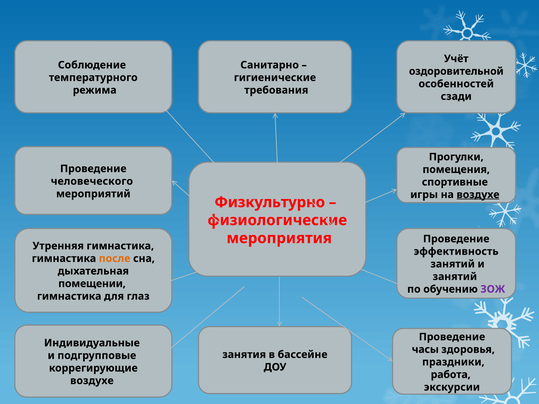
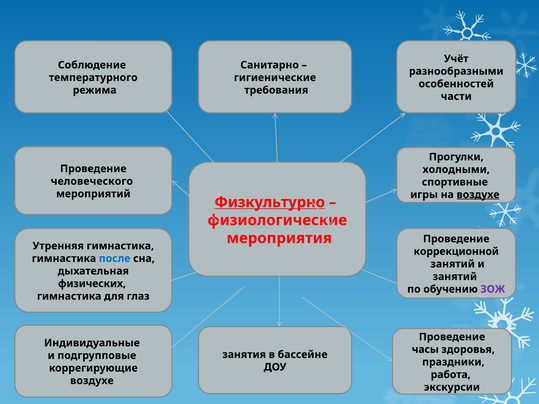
оздоровительной: оздоровительной -> разнообразными (456, 71)
сзади: сзади -> части (456, 96)
помещения: помещения -> холодными (456, 170)
Физкультурно underline: none -> present (270, 202)
эффективность: эффективность -> коррекционной (456, 252)
после colour: orange -> blue (115, 259)
помещении: помещении -> физических (92, 284)
